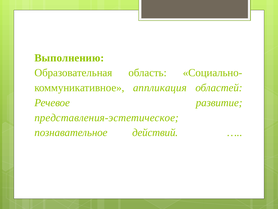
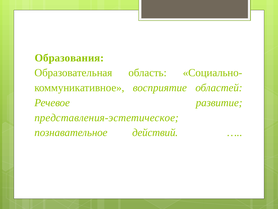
Выполнению: Выполнению -> Образования (69, 58)
аппликация: аппликация -> восприятие (160, 88)
